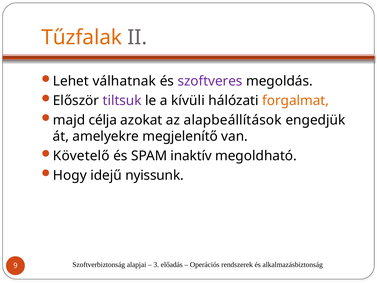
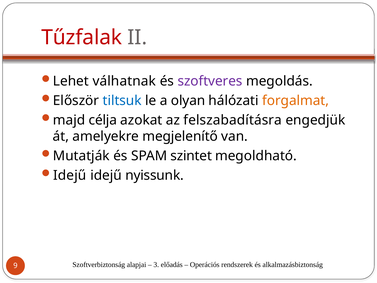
Tűzfalak colour: orange -> red (82, 37)
tiltsuk colour: purple -> blue (122, 101)
kívüli: kívüli -> olyan (188, 101)
alapbeállítások: alapbeállítások -> felszabadításra (233, 120)
Követelő: Követelő -> Mutatják (81, 156)
inaktív: inaktív -> szintet (191, 156)
Hogy: Hogy -> Idejű (70, 175)
